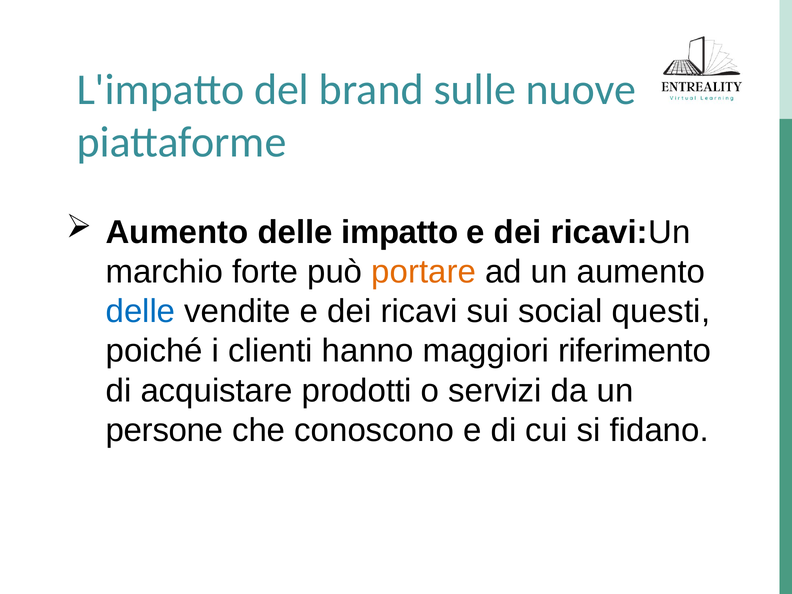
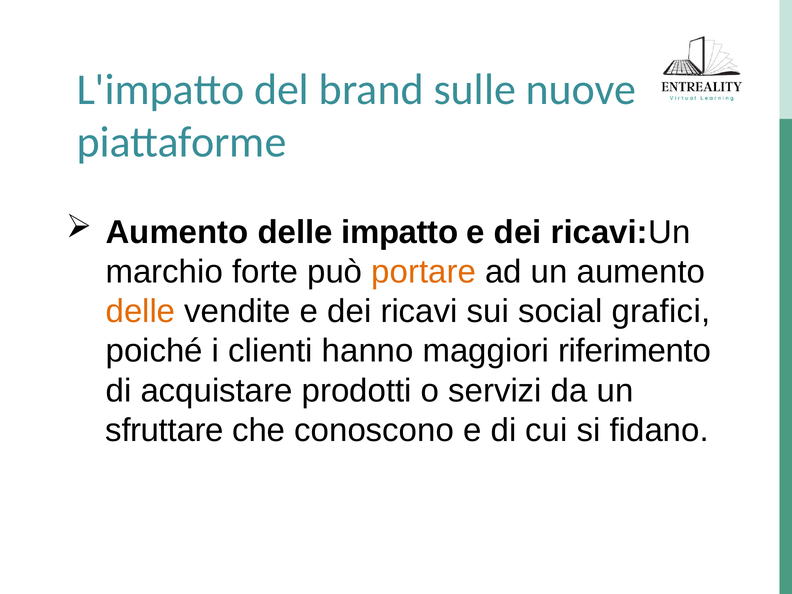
delle colour: blue -> orange (140, 311)
questi: questi -> grafici (661, 311)
persone: persone -> sfruttare (164, 430)
